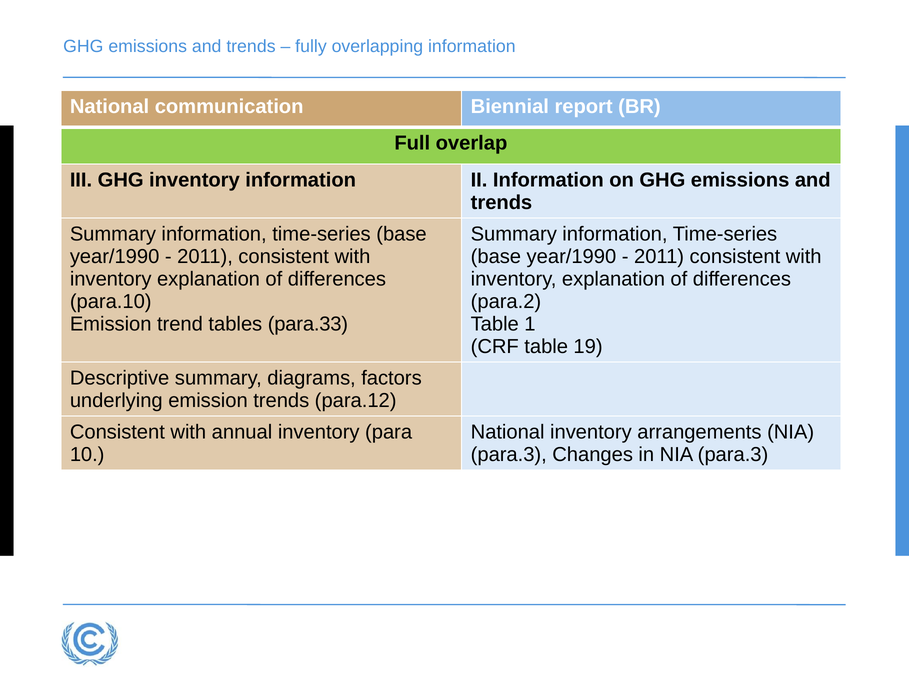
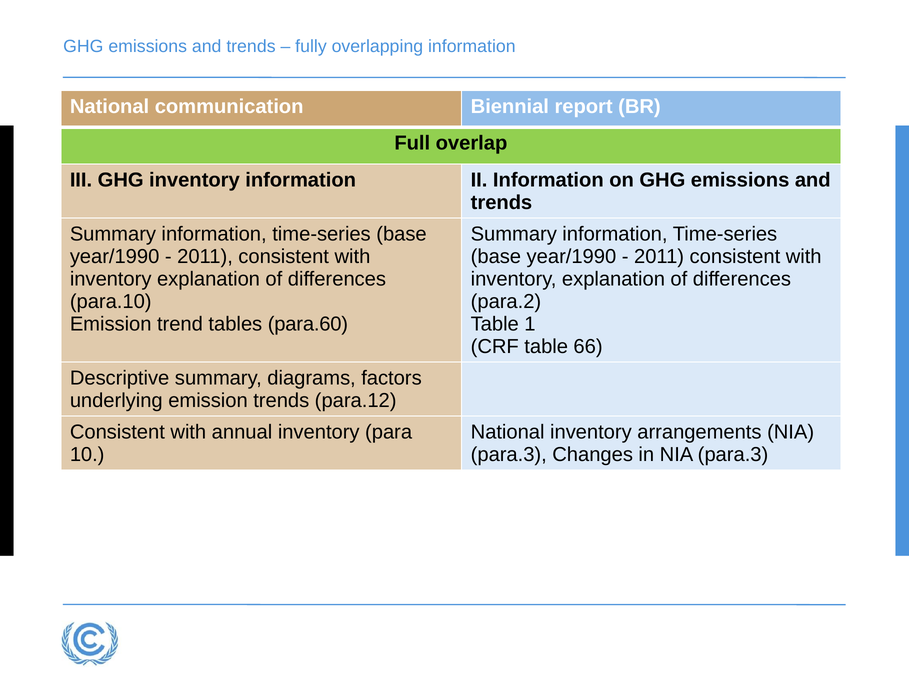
para.33: para.33 -> para.60 (308, 324)
19: 19 -> 66 (588, 346)
